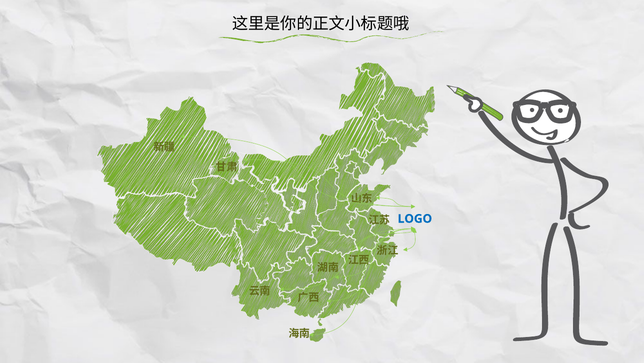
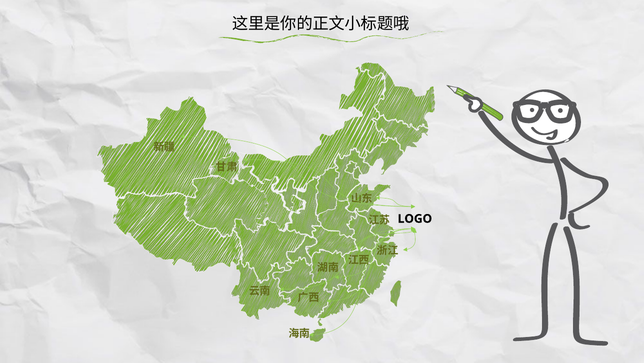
LOGO colour: blue -> black (415, 218)
